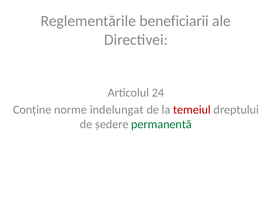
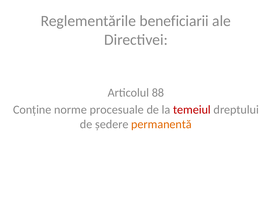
24: 24 -> 88 (158, 93)
îndelungat: îndelungat -> procesuale (117, 110)
permanentă colour: green -> orange (161, 124)
